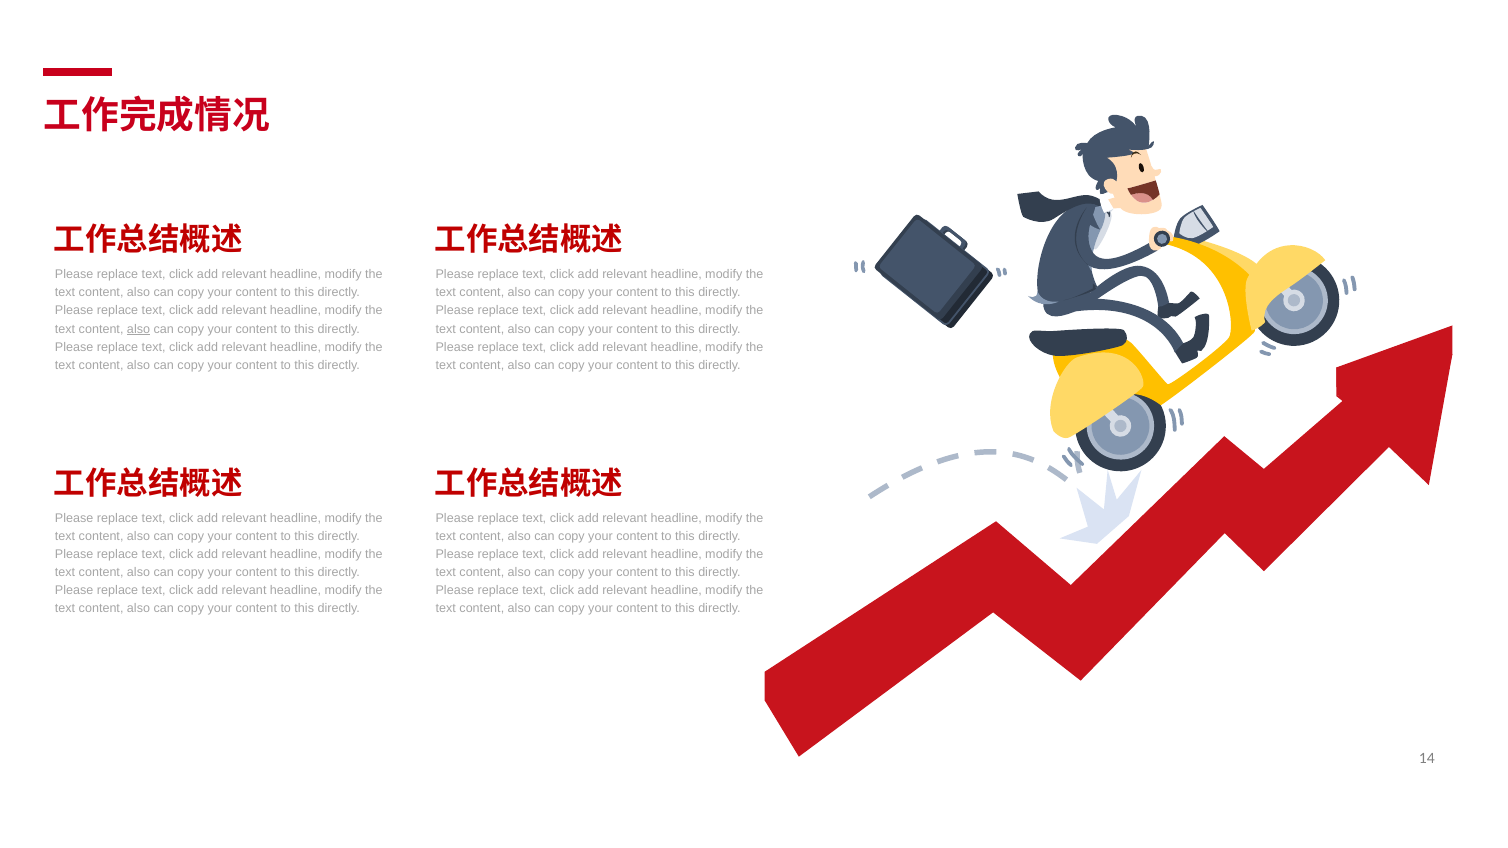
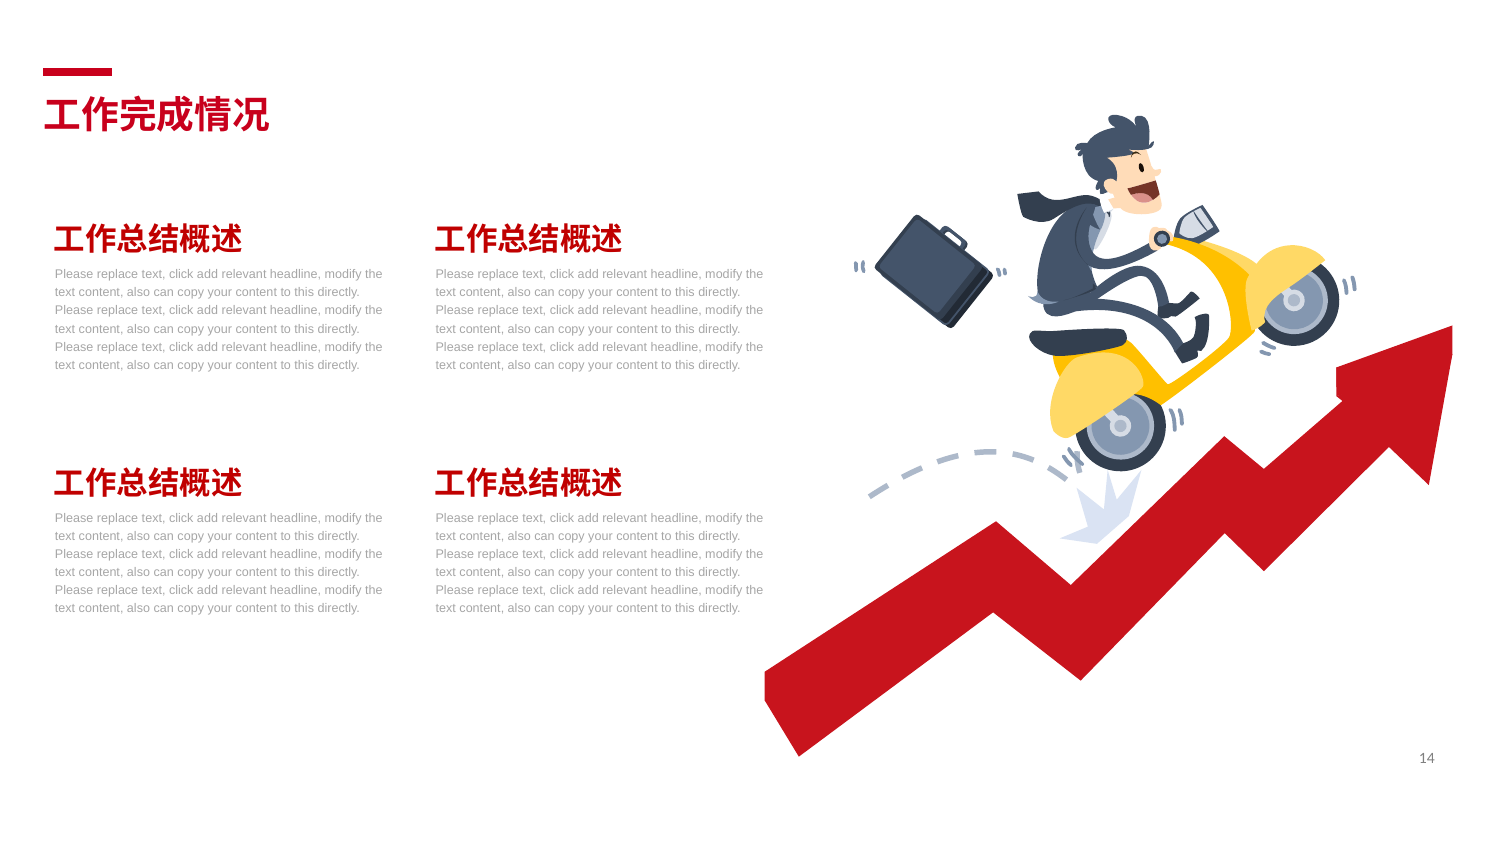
also underline: present -> none (139, 329)
